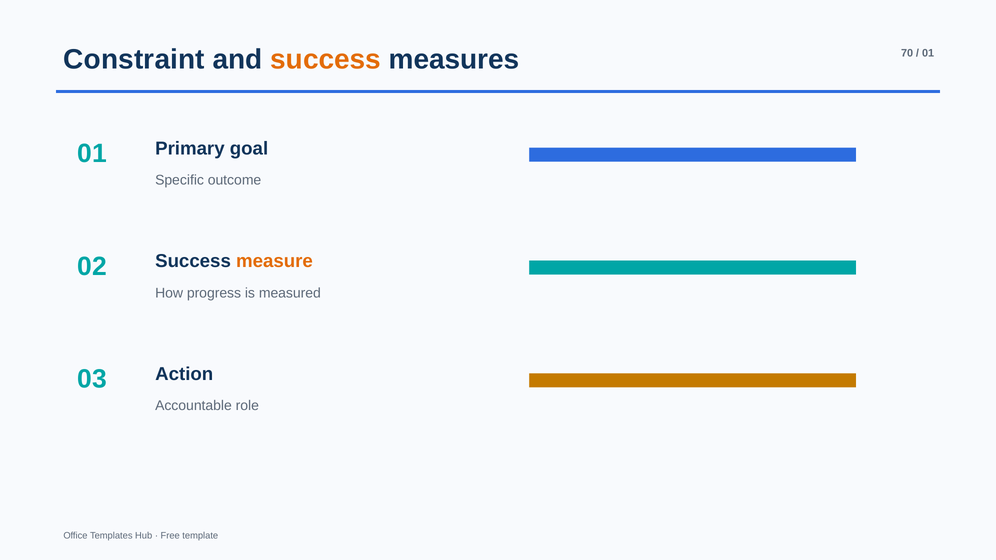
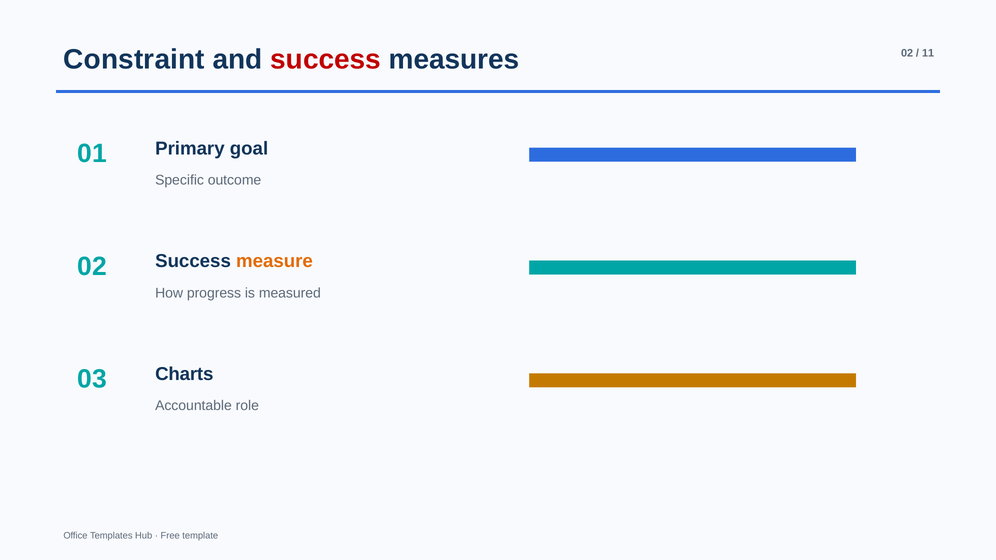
success colour: orange -> red (326, 60)
measures 70: 70 -> 02 (907, 53)
01: 01 -> 11 (928, 53)
Action: Action -> Charts (184, 374)
